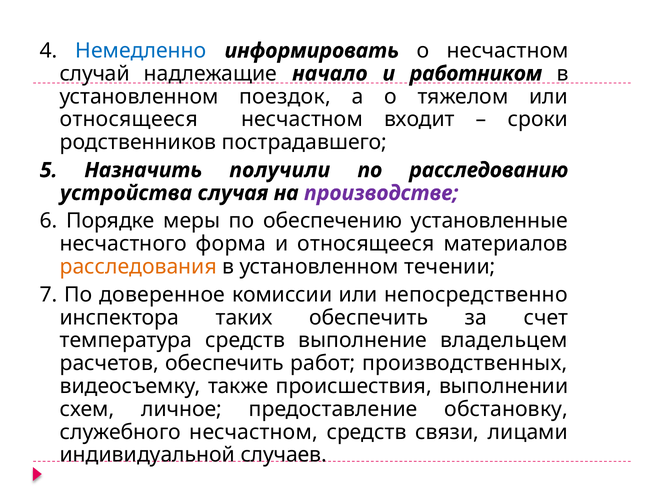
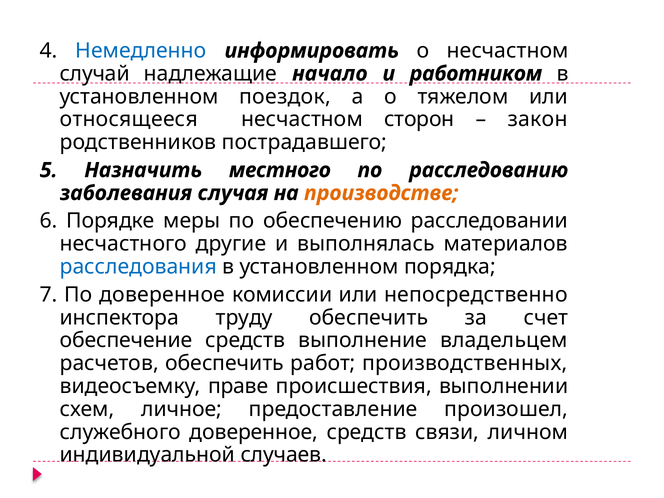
входит: входит -> сторон (419, 119)
сроки: сроки -> закон (538, 119)
получили: получили -> местного (280, 170)
устройства: устройства -> заболевания (126, 193)
производстве colour: purple -> orange (381, 193)
установленные: установленные -> расследовании (489, 221)
форма: форма -> другие (231, 244)
и относящееся: относящееся -> выполнялась (366, 244)
расследования colour: orange -> blue (138, 267)
течении: течении -> порядка (450, 267)
таких: таких -> труду (244, 318)
температура: температура -> обеспечение (126, 340)
также: также -> праве (238, 386)
обстановку: обстановку -> произошел (506, 409)
служебного несчастном: несчастном -> доверенное (254, 432)
лицами: лицами -> личном (528, 432)
